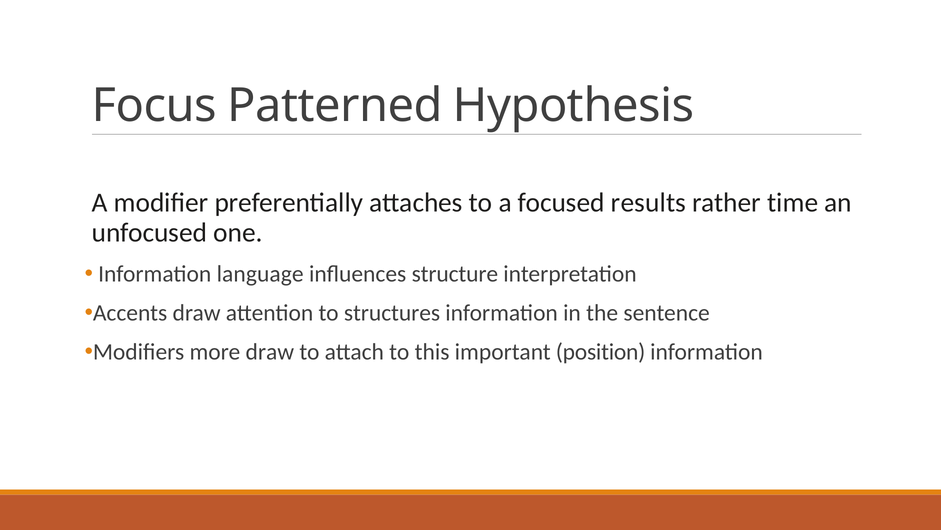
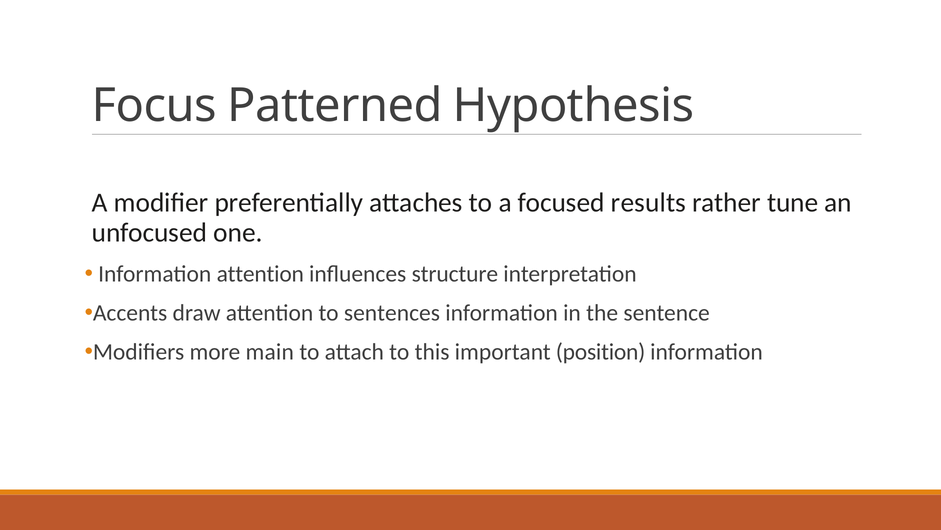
time: time -> tune (793, 203)
Information language: language -> attention (260, 273)
structures: structures -> sentences (392, 313)
more draw: draw -> main (270, 352)
